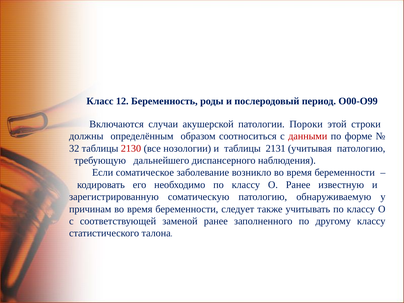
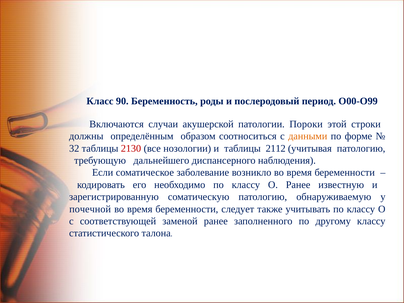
12: 12 -> 90 (122, 101)
данными colour: red -> orange (308, 136)
2131: 2131 -> 2112 (276, 148)
причинам: причинам -> почечной (90, 209)
